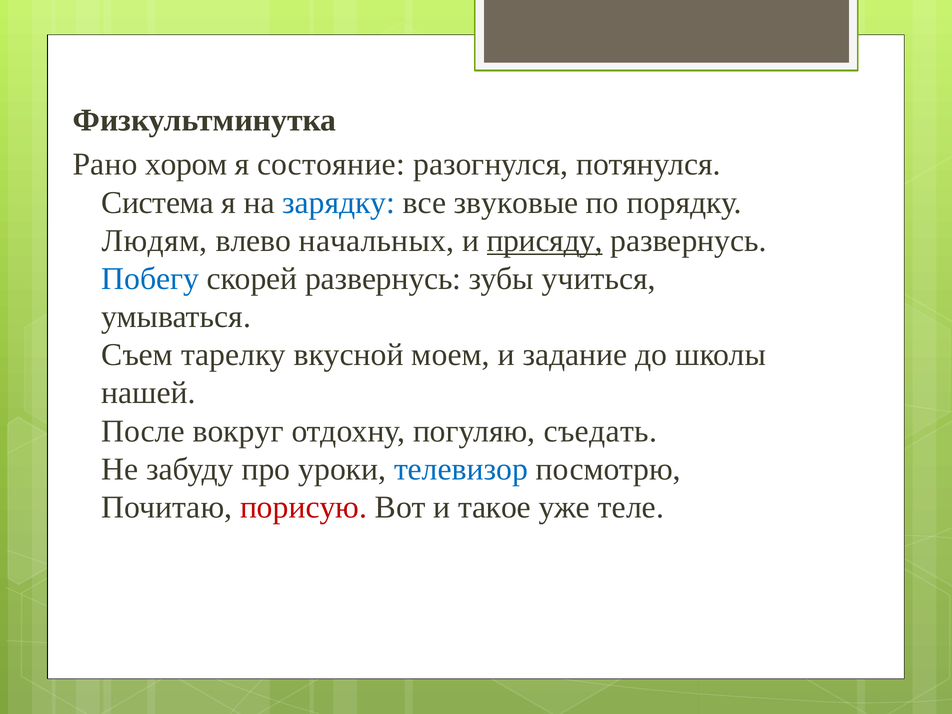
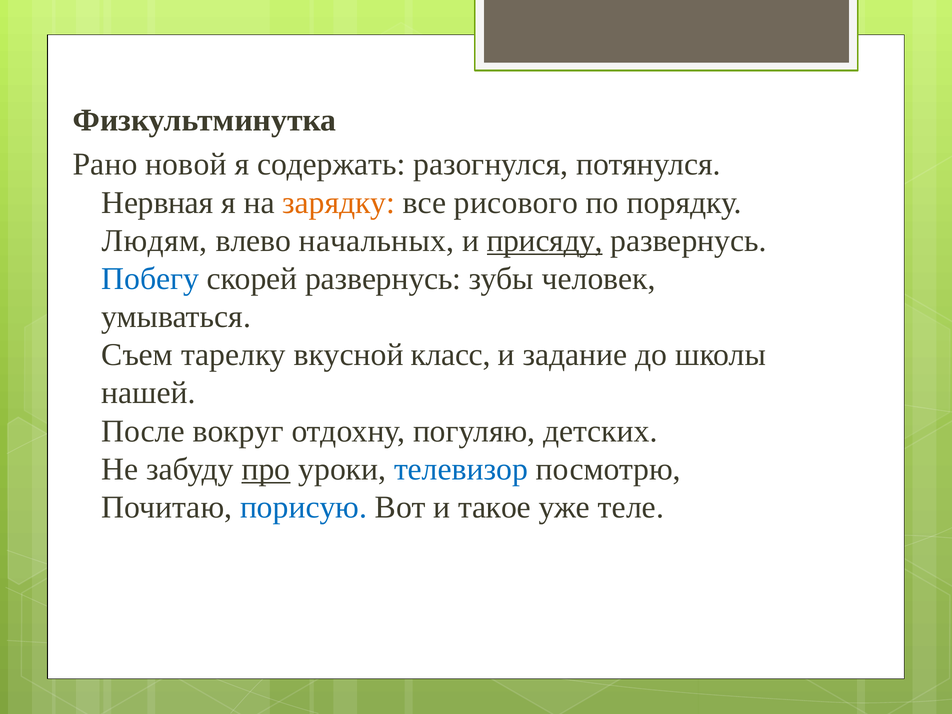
хором: хором -> новой (186, 164)
состояние: состояние -> содержать (331, 164)
Система: Система -> Нервная (157, 203)
зарядку colour: blue -> orange (339, 203)
звуковые: звуковые -> рисового (516, 203)
учиться: учиться -> человек (599, 279)
моем: моем -> класс (451, 355)
съедать: съедать -> детских (600, 431)
про underline: none -> present (266, 469)
порисую colour: red -> blue (304, 507)
